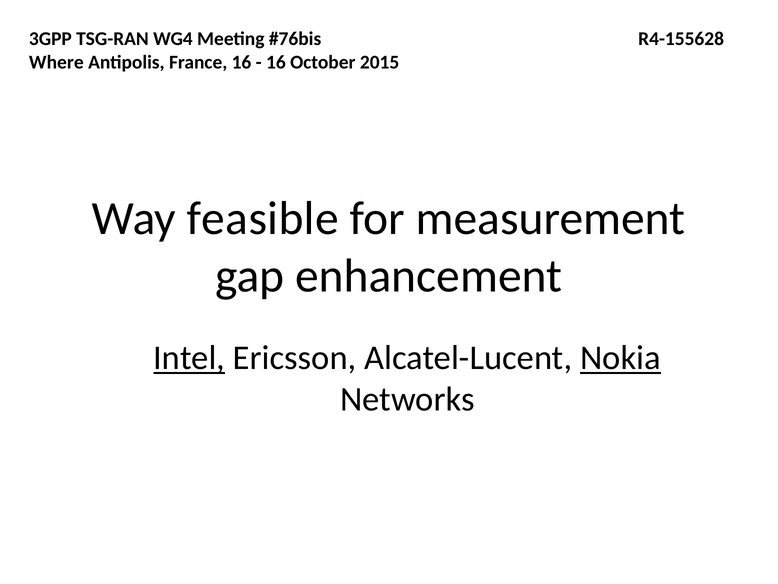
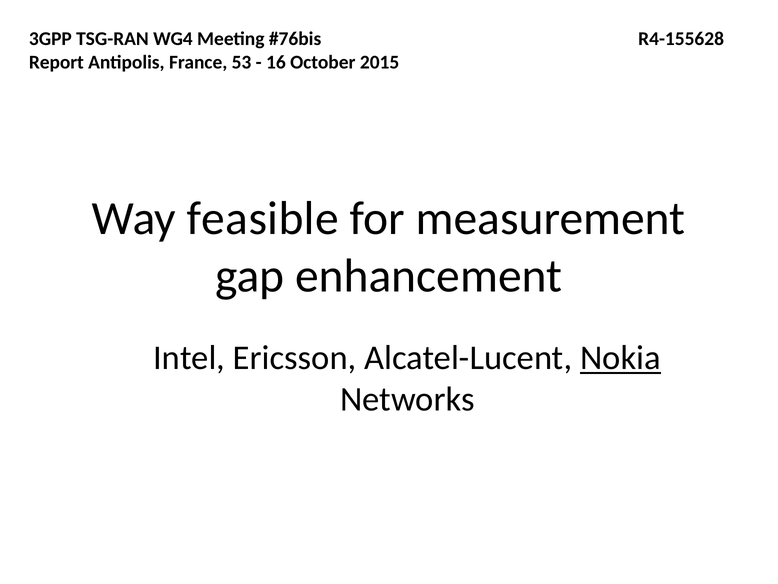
Where: Where -> Report (56, 62)
France 16: 16 -> 53 (241, 62)
Intel underline: present -> none (189, 358)
